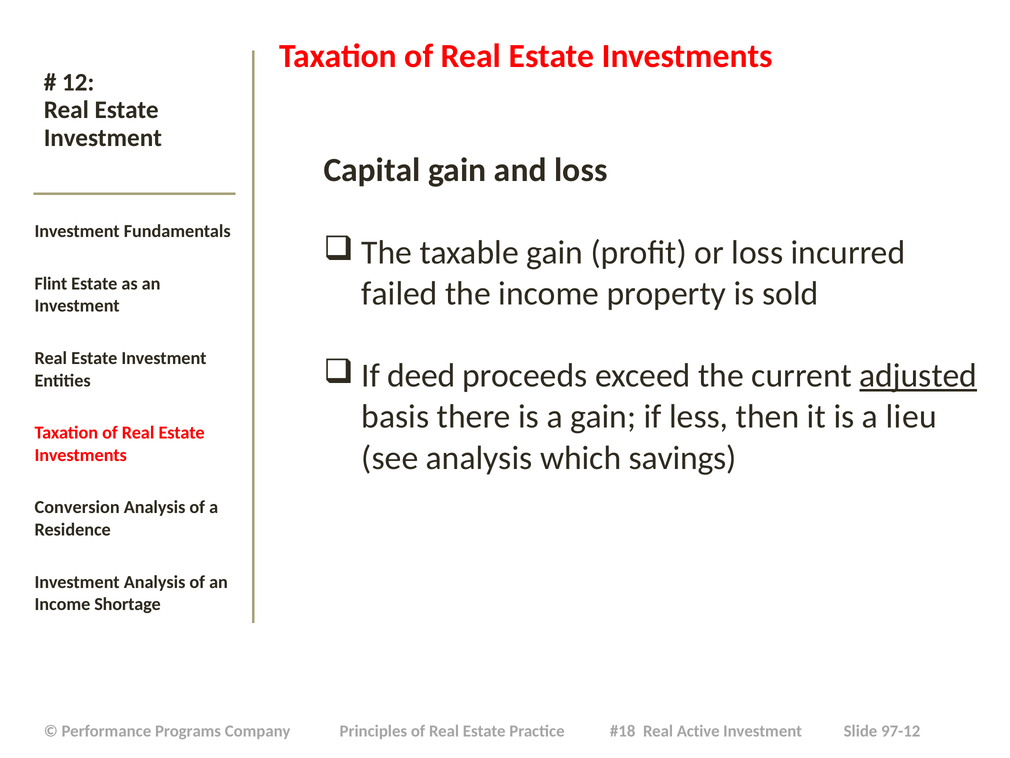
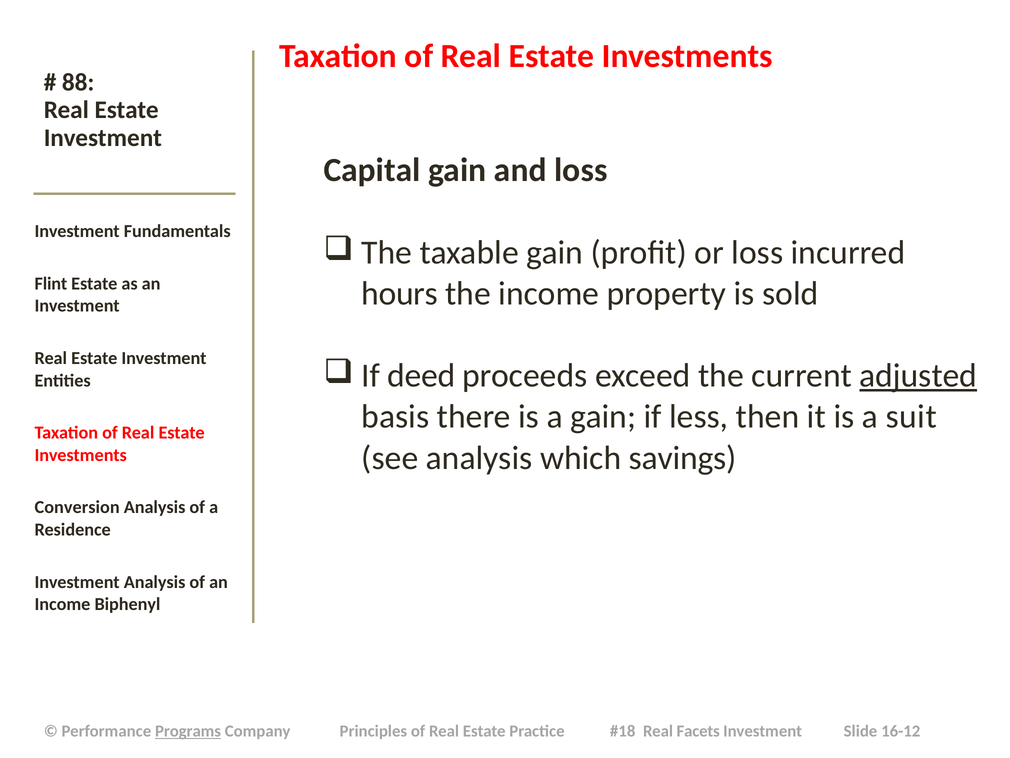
12: 12 -> 88 (78, 82)
failed: failed -> hours (400, 293)
lieu: lieu -> suit (911, 417)
Shortage: Shortage -> Biphenyl (127, 604)
Programs underline: none -> present (188, 731)
Active: Active -> Facets (698, 731)
97-12: 97-12 -> 16-12 (901, 731)
